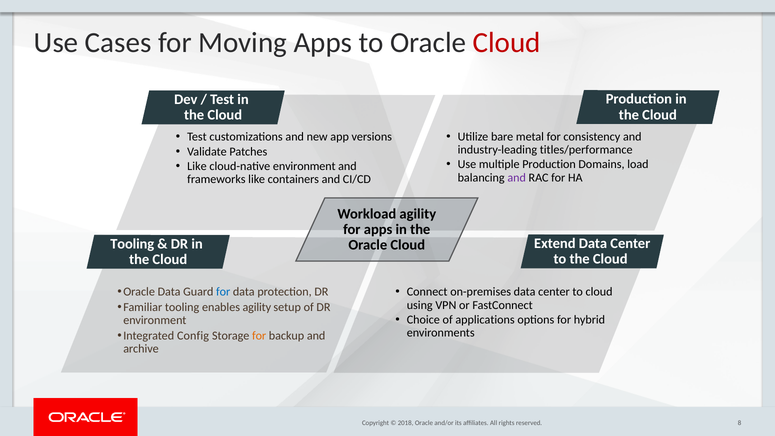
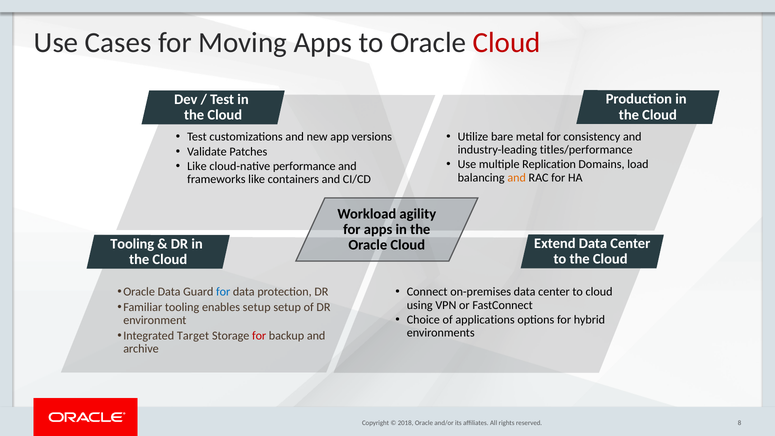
multiple Production: Production -> Replication (549, 164)
cloud-native environment: environment -> performance (304, 166)
and colour: purple -> orange (517, 178)
enables agility: agility -> setup (257, 307)
Config: Config -> Target (193, 336)
for colour: orange -> red (259, 336)
